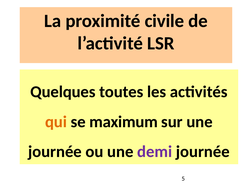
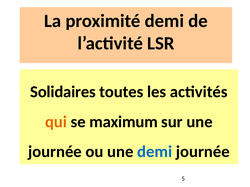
proximité civile: civile -> demi (164, 21)
Quelques: Quelques -> Solidaires (63, 92)
demi colour: purple -> blue (155, 152)
